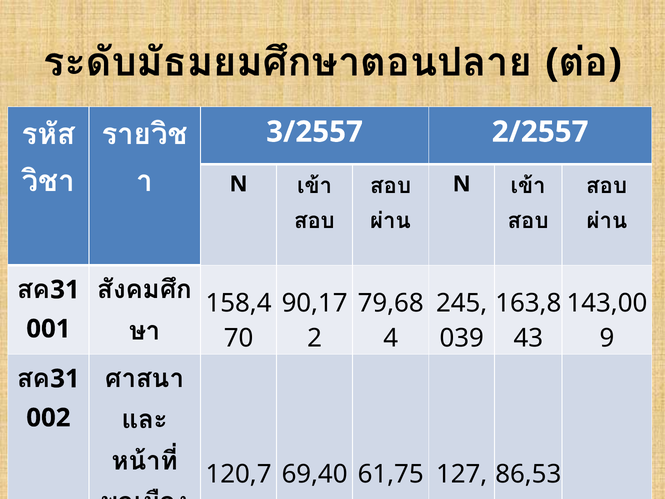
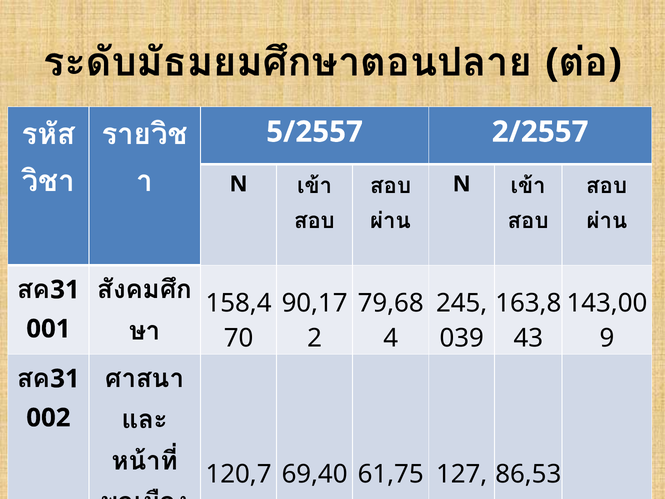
3/2557: 3/2557 -> 5/2557 (315, 132)
